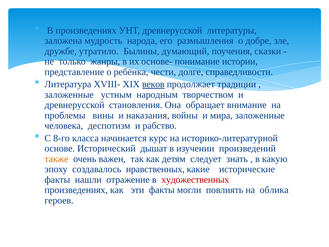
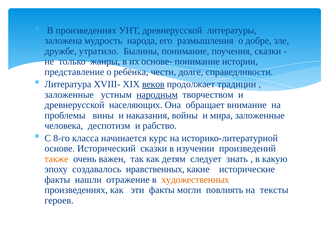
Былины думающий: думающий -> понимание (185, 51)
народным underline: none -> present (157, 95)
становления: становления -> населяющих (136, 105)
Исторический дышат: дышат -> сказки (154, 148)
художественных colour: red -> orange (195, 179)
облика: облика -> тексты (274, 190)
